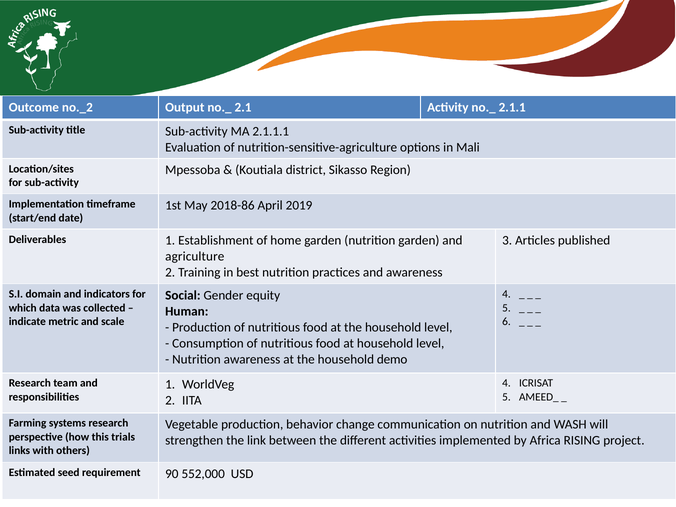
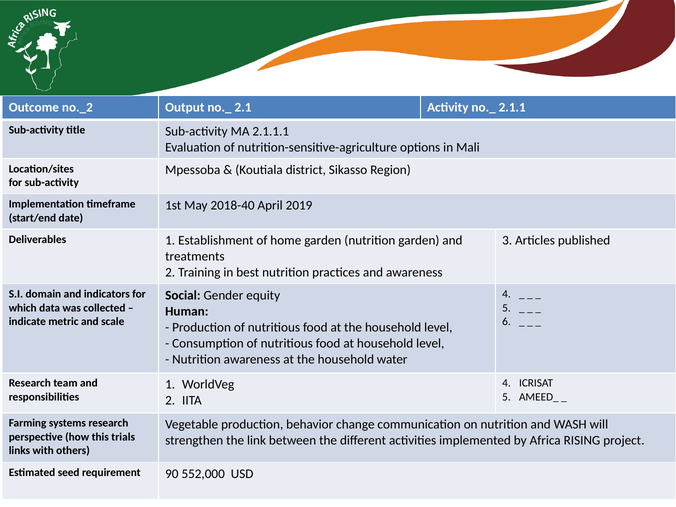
2018-86: 2018-86 -> 2018-40 (233, 205)
agriculture: agriculture -> treatments (195, 257)
demo: demo -> water (392, 359)
